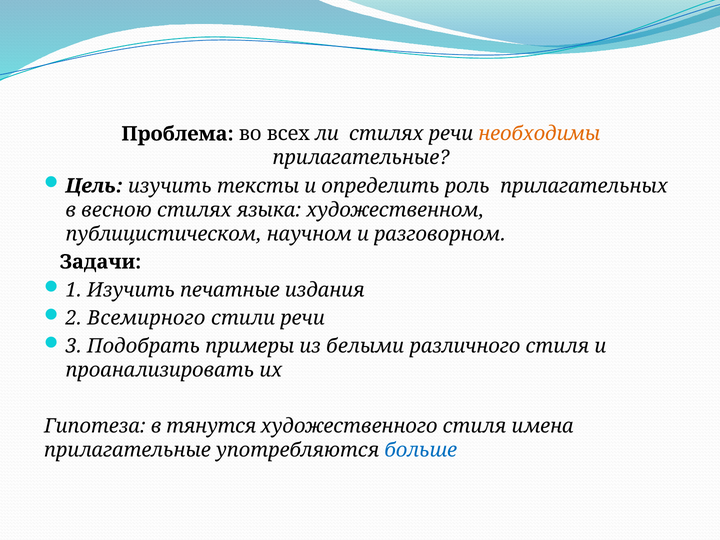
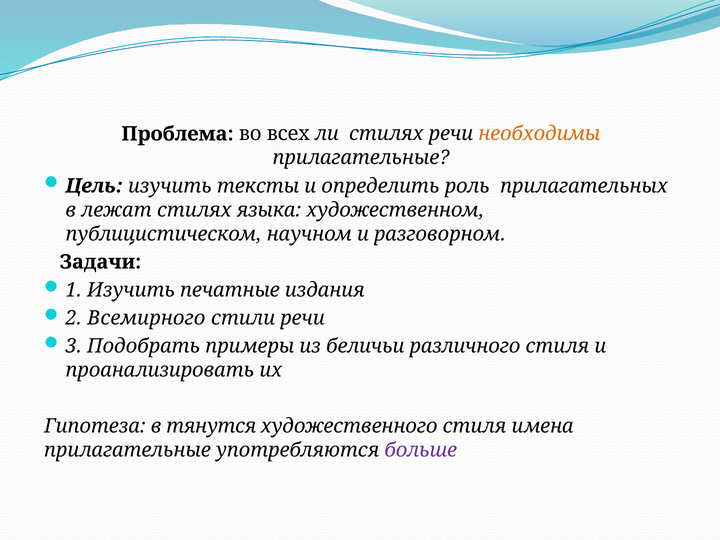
весною: весною -> лежат (117, 210)
белыми: белыми -> беличьи (365, 346)
больше colour: blue -> purple (421, 450)
